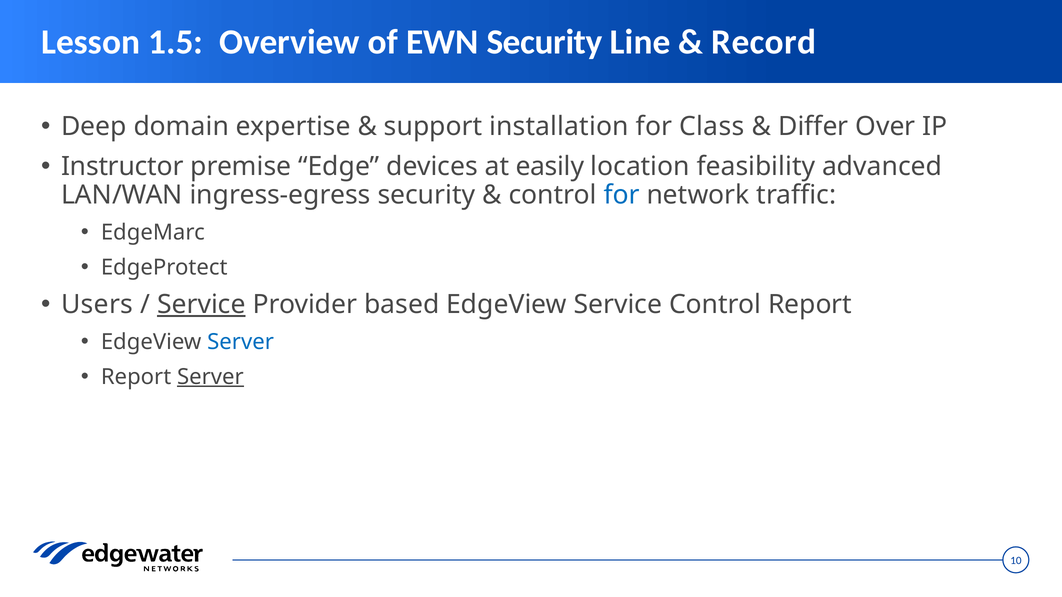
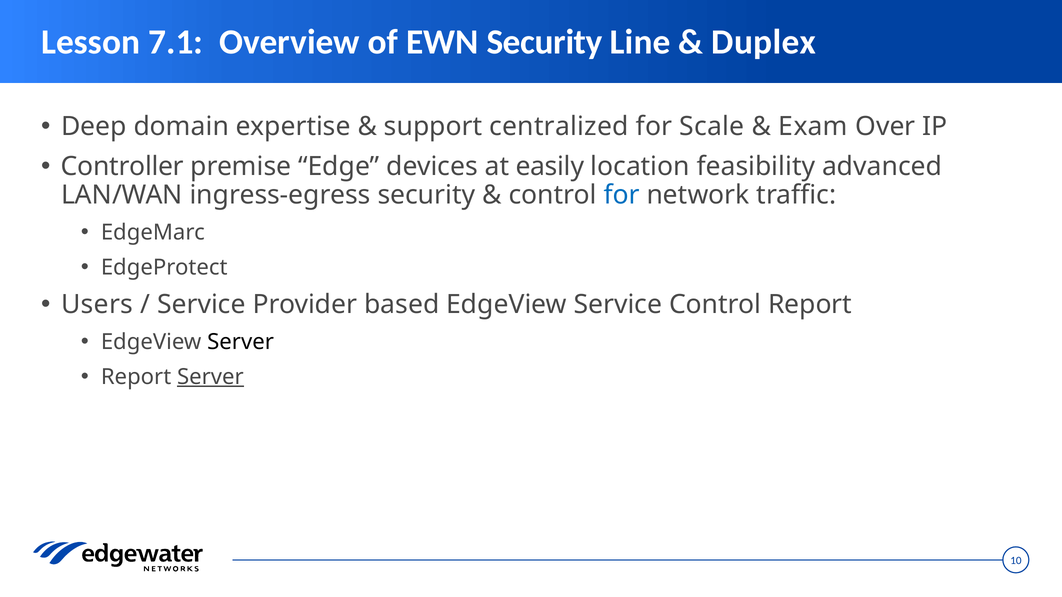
1.5: 1.5 -> 7.1 (176, 42)
Record: Record -> Duplex (764, 42)
installation: installation -> centralized (559, 127)
Class: Class -> Scale (712, 127)
Differ: Differ -> Exam (813, 127)
Instructor: Instructor -> Controller (122, 166)
Service underline: present -> none (201, 305)
Server colour: blue -> black (241, 342)
